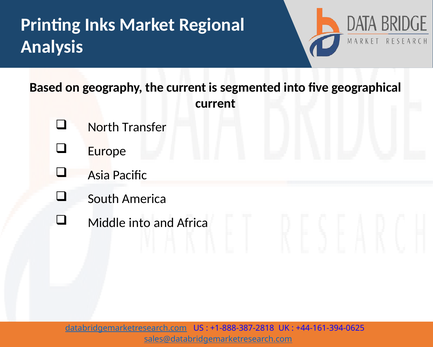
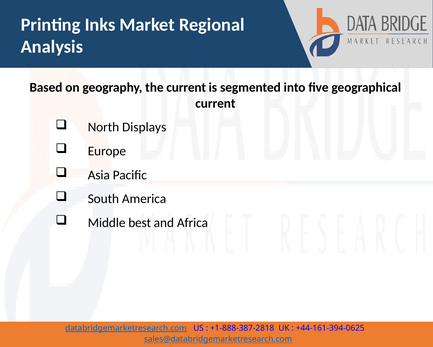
Transfer: Transfer -> Displays (144, 127)
Middle into: into -> best (140, 222)
